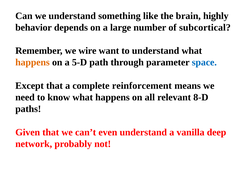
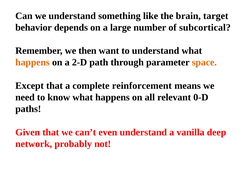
highly: highly -> target (216, 16)
wire: wire -> then (87, 51)
5-D: 5-D -> 2-D (79, 62)
space colour: blue -> orange (204, 62)
8-D: 8-D -> 0-D (201, 97)
